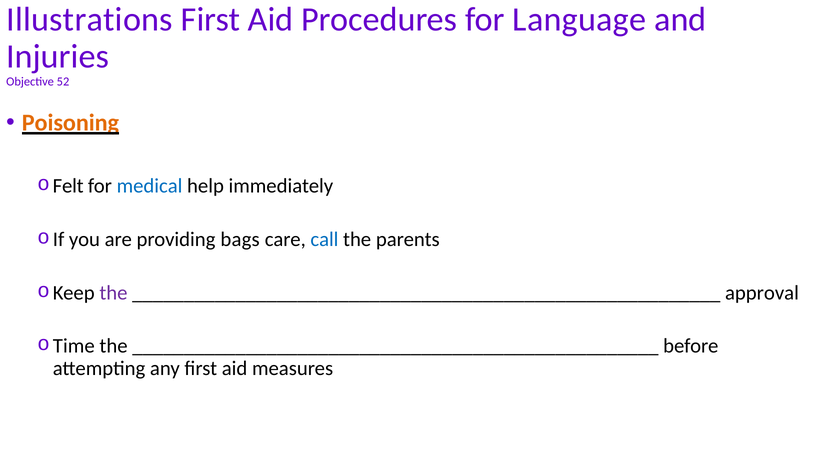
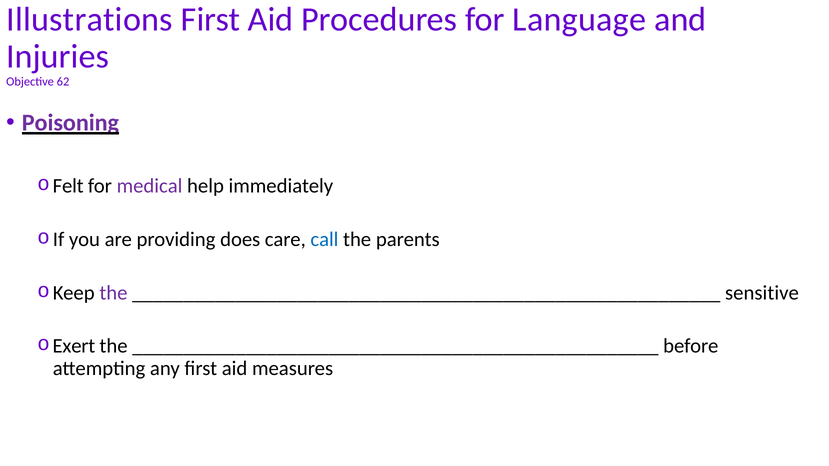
52: 52 -> 62 (63, 82)
Poisoning colour: orange -> purple (70, 123)
medical colour: blue -> purple (150, 186)
bags: bags -> does (240, 240)
approval: approval -> sensitive (762, 293)
Time: Time -> Exert (74, 346)
